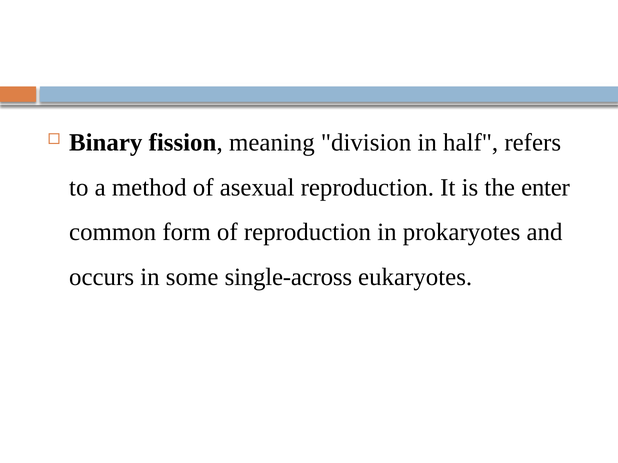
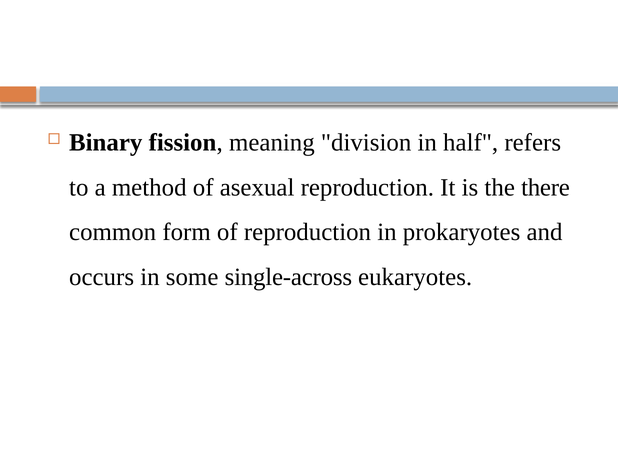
enter: enter -> there (545, 188)
